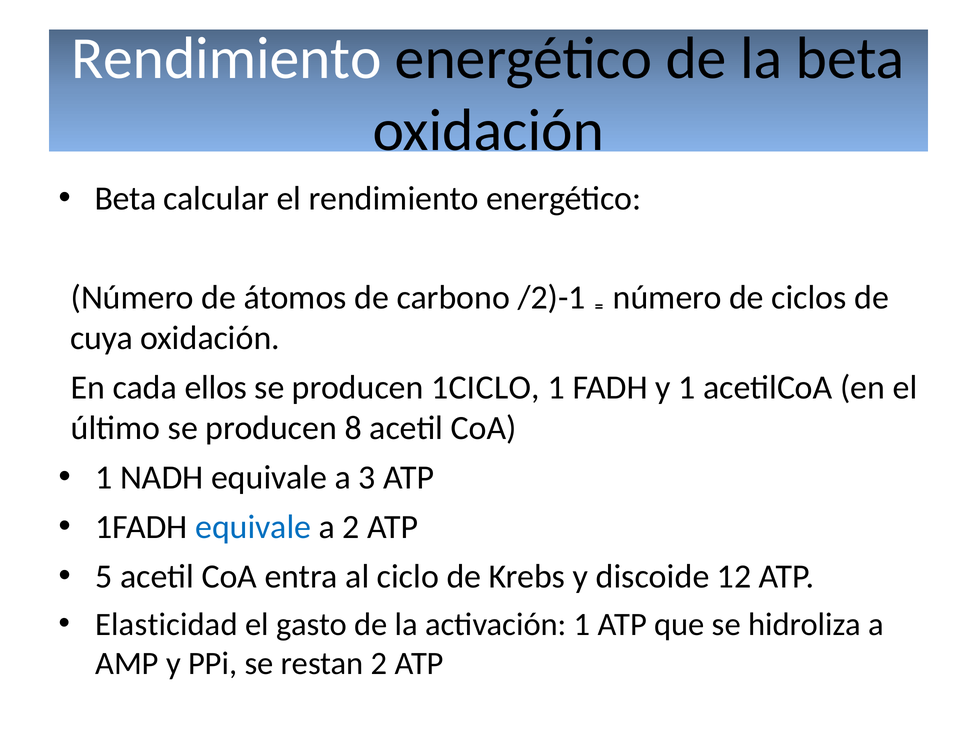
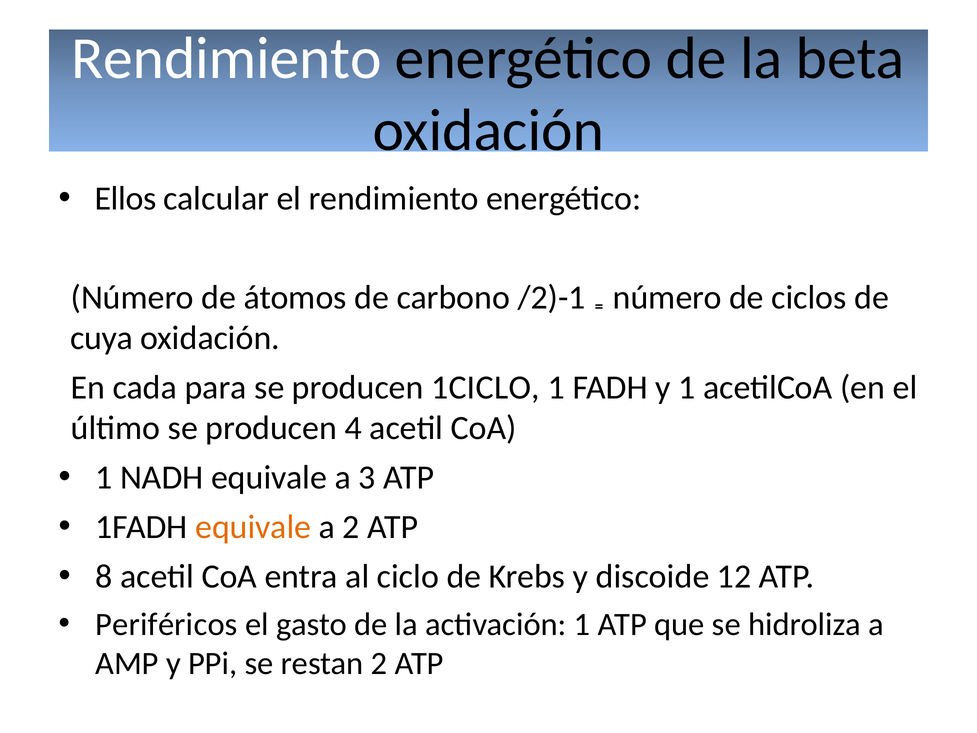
Beta: Beta -> Ellos (126, 199)
ellos: ellos -> para (216, 387)
8: 8 -> 4 (353, 428)
equivale colour: blue -> orange (253, 527)
5: 5 -> 8 (104, 576)
Elasticidad: Elasticidad -> Periféricos (167, 624)
